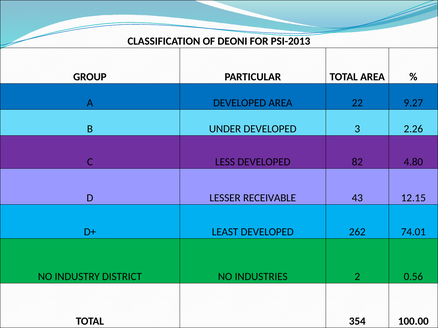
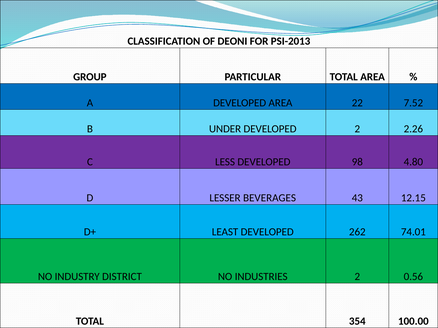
9.27: 9.27 -> 7.52 (413, 103)
DEVELOPED 3: 3 -> 2 (357, 129)
82: 82 -> 98 (357, 162)
RECEIVABLE: RECEIVABLE -> BEVERAGES (270, 198)
